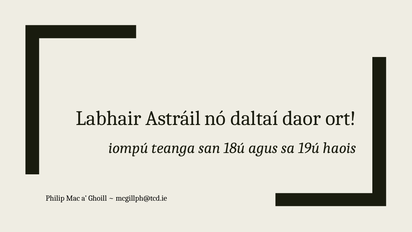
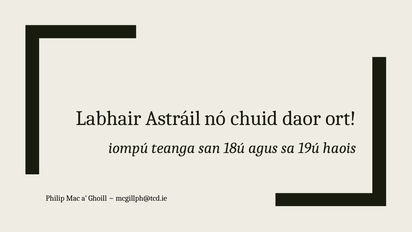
daltaí: daltaí -> chuid (254, 118)
